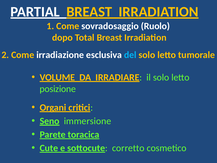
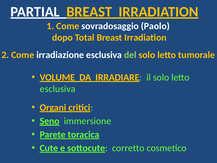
Ruolo: Ruolo -> Paolo (155, 26)
del colour: light blue -> light green (130, 55)
posizione: posizione -> esclusiva (58, 89)
